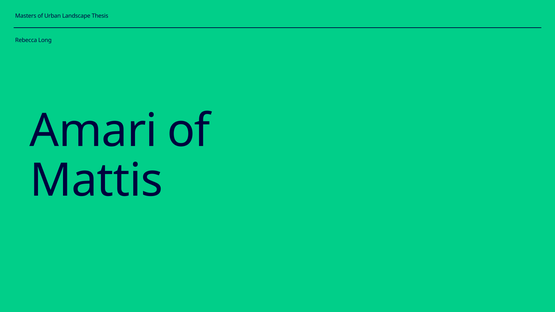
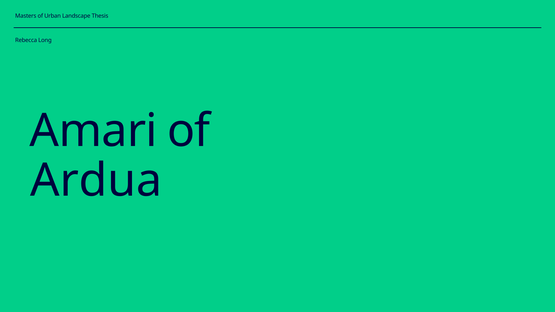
Mattis: Mattis -> Ardua (96, 181)
